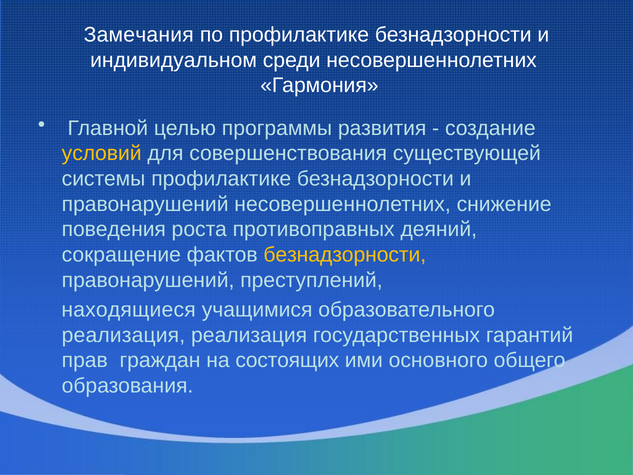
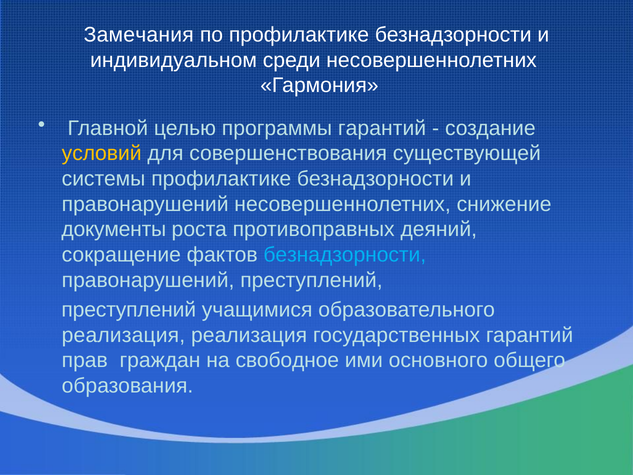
программы развития: развития -> гарантий (382, 128)
поведения: поведения -> документы (114, 229)
безнадзорности colour: yellow -> light blue (345, 255)
находящиеся: находящиеся -> преступлений (129, 310)
состоящих: состоящих -> свободное (287, 360)
